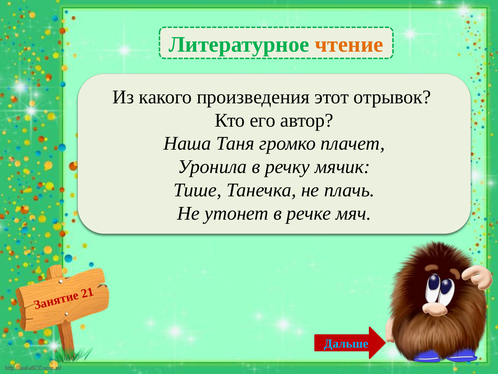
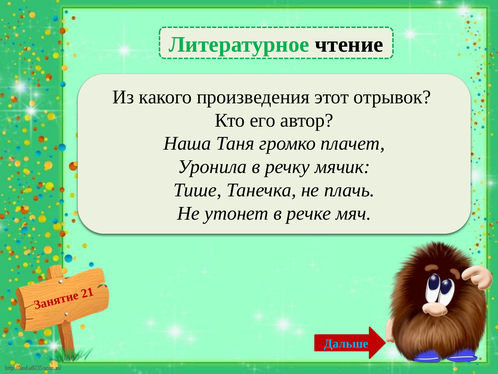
чтение colour: orange -> black (349, 44)
